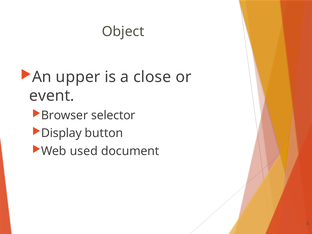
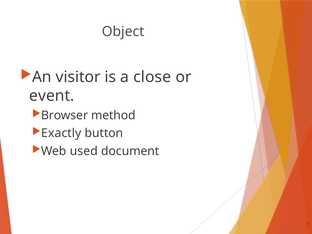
upper: upper -> visitor (78, 77)
selector: selector -> method (113, 115)
Display: Display -> Exactly (61, 133)
